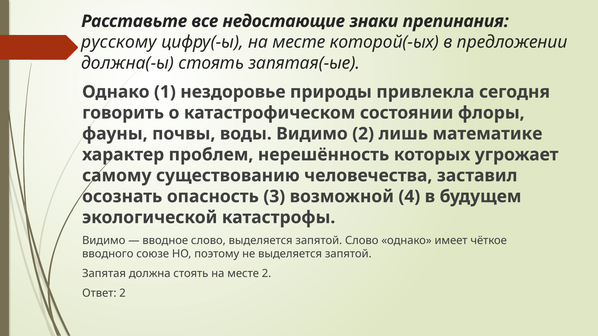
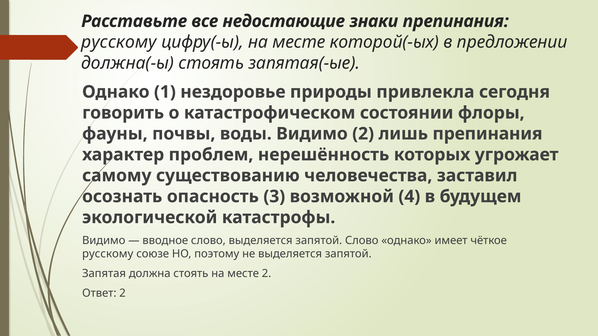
лишь математике: математике -> препинания (487, 134)
вводного: вводного -> русскому (108, 254)
